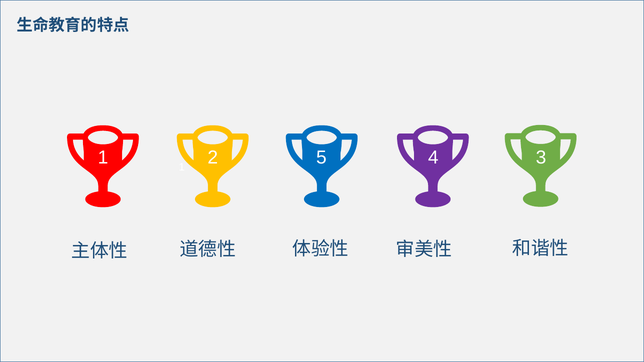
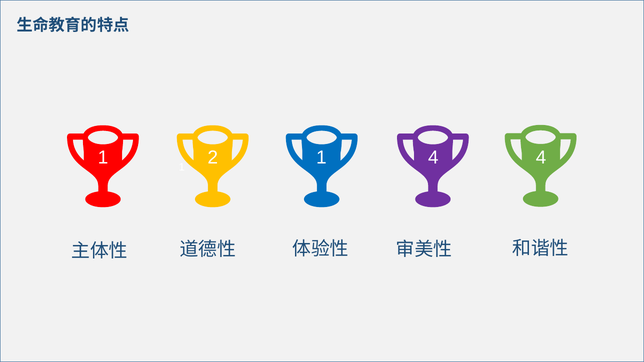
2 5: 5 -> 1 (321, 158)
4 3: 3 -> 4 (541, 157)
